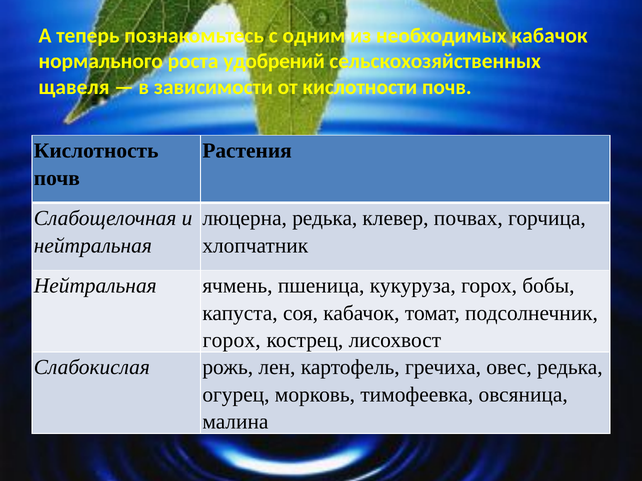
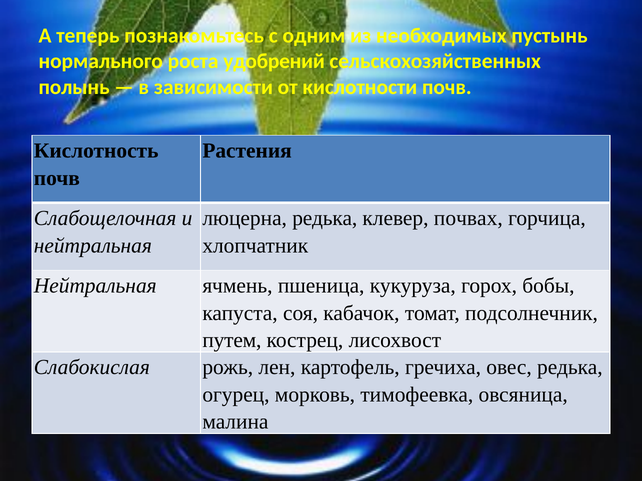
необходимых кабачок: кабачок -> пустынь (550, 36)
щавеля: щавеля -> полынь (74, 87)
горох: горох -> путем (232, 341)
